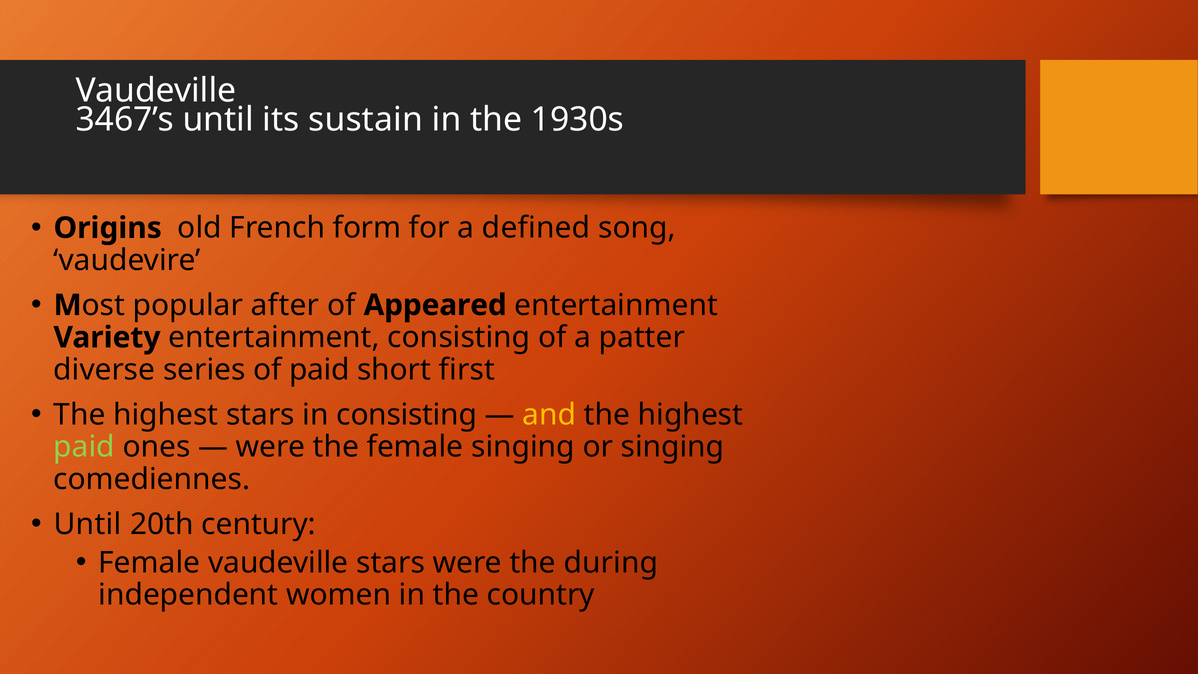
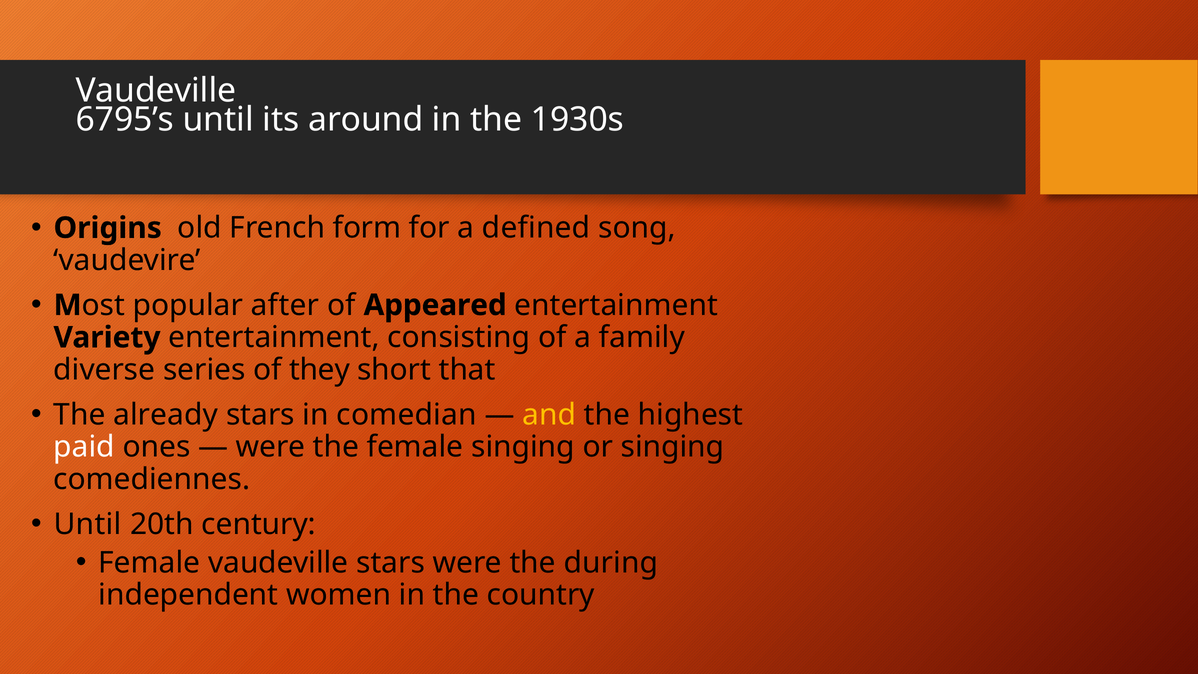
3467’s: 3467’s -> 6795’s (125, 120)
sustain: sustain -> around (366, 120)
patter: patter -> family (642, 337)
of paid: paid -> they (320, 370)
first: first -> that (467, 370)
highest: highest -> already (166, 415)
in consisting: consisting -> comedian (407, 415)
paid colour: light green -> white (84, 447)
